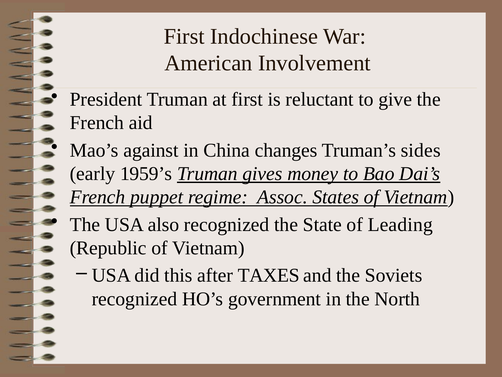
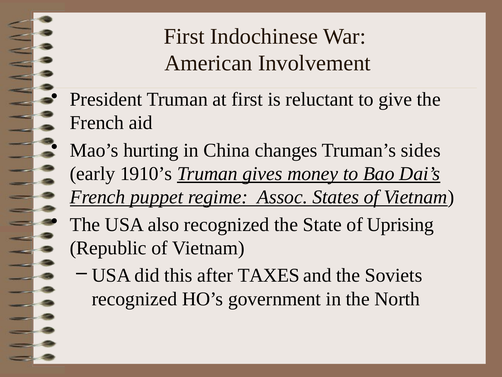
against: against -> hurting (151, 150)
1959’s: 1959’s -> 1910’s (146, 173)
Leading: Leading -> Uprising (400, 224)
